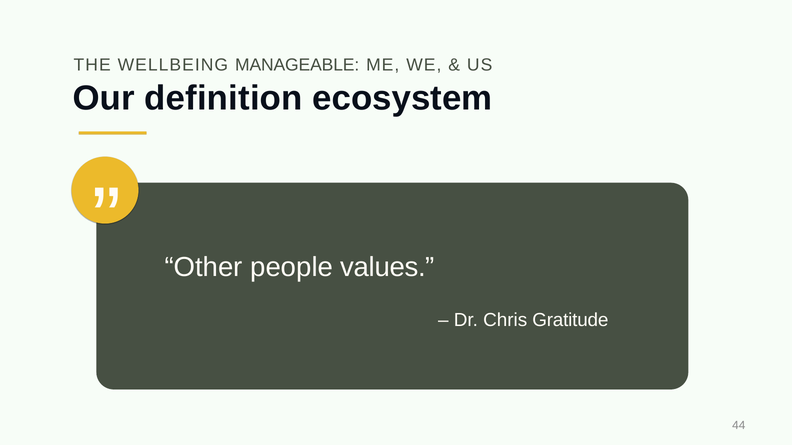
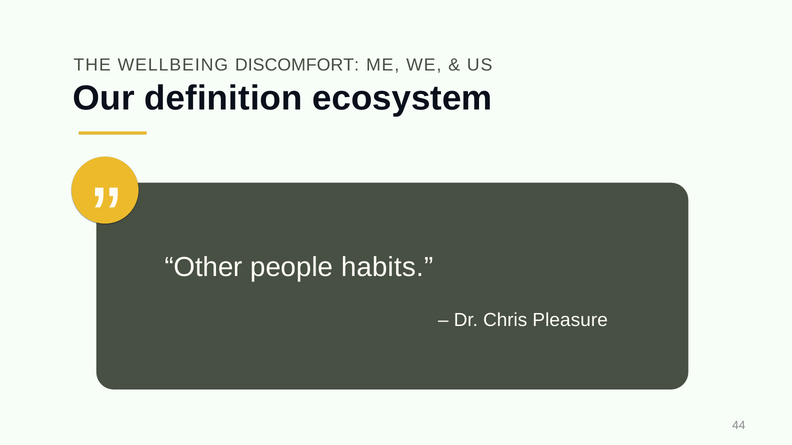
MANAGEABLE: MANAGEABLE -> DISCOMFORT (297, 65)
values: values -> habits (387, 267)
Gratitude: Gratitude -> Pleasure (570, 320)
